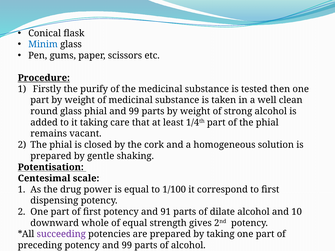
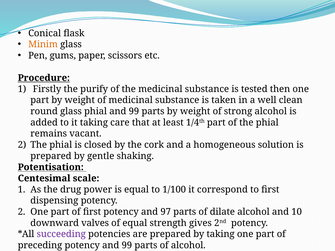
Minim colour: blue -> orange (43, 44)
91: 91 -> 97 (166, 212)
whole: whole -> valves (95, 223)
